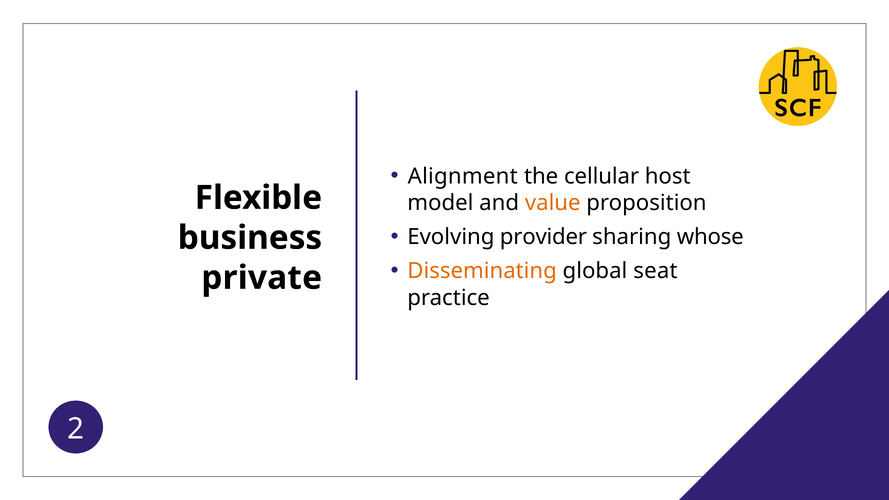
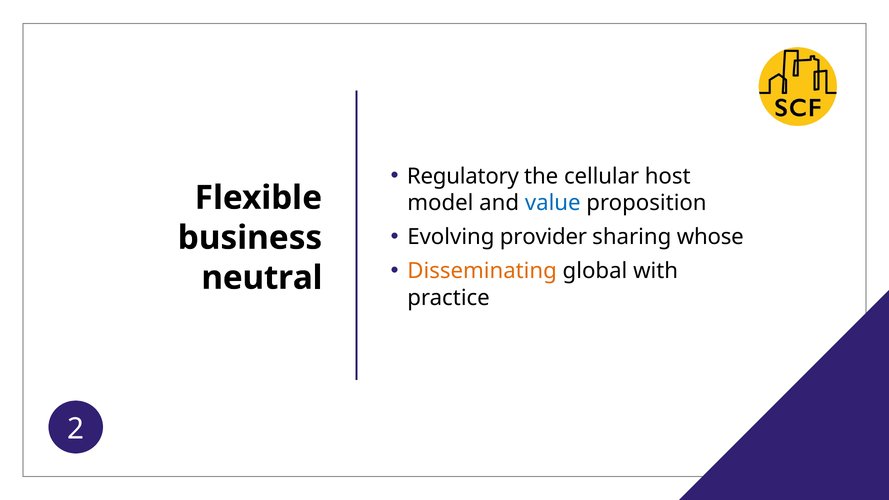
Alignment: Alignment -> Regulatory (463, 176)
value colour: orange -> blue (553, 203)
seat: seat -> with (656, 271)
private: private -> neutral (262, 278)
